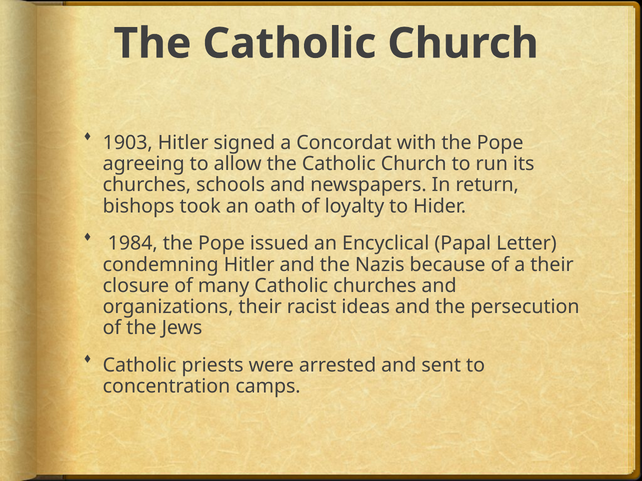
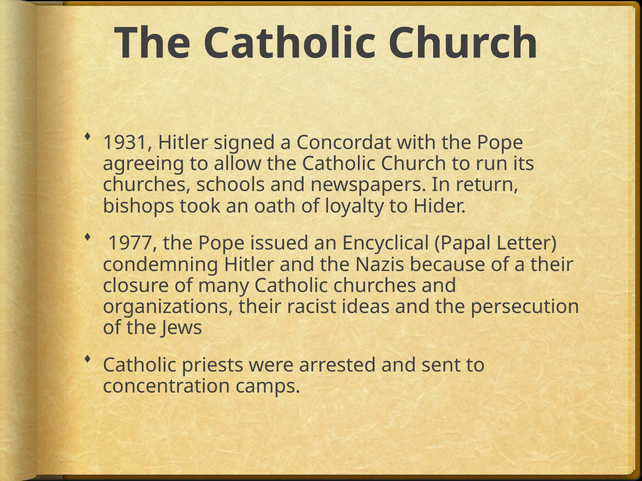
1903: 1903 -> 1931 (128, 143)
1984: 1984 -> 1977 (133, 244)
